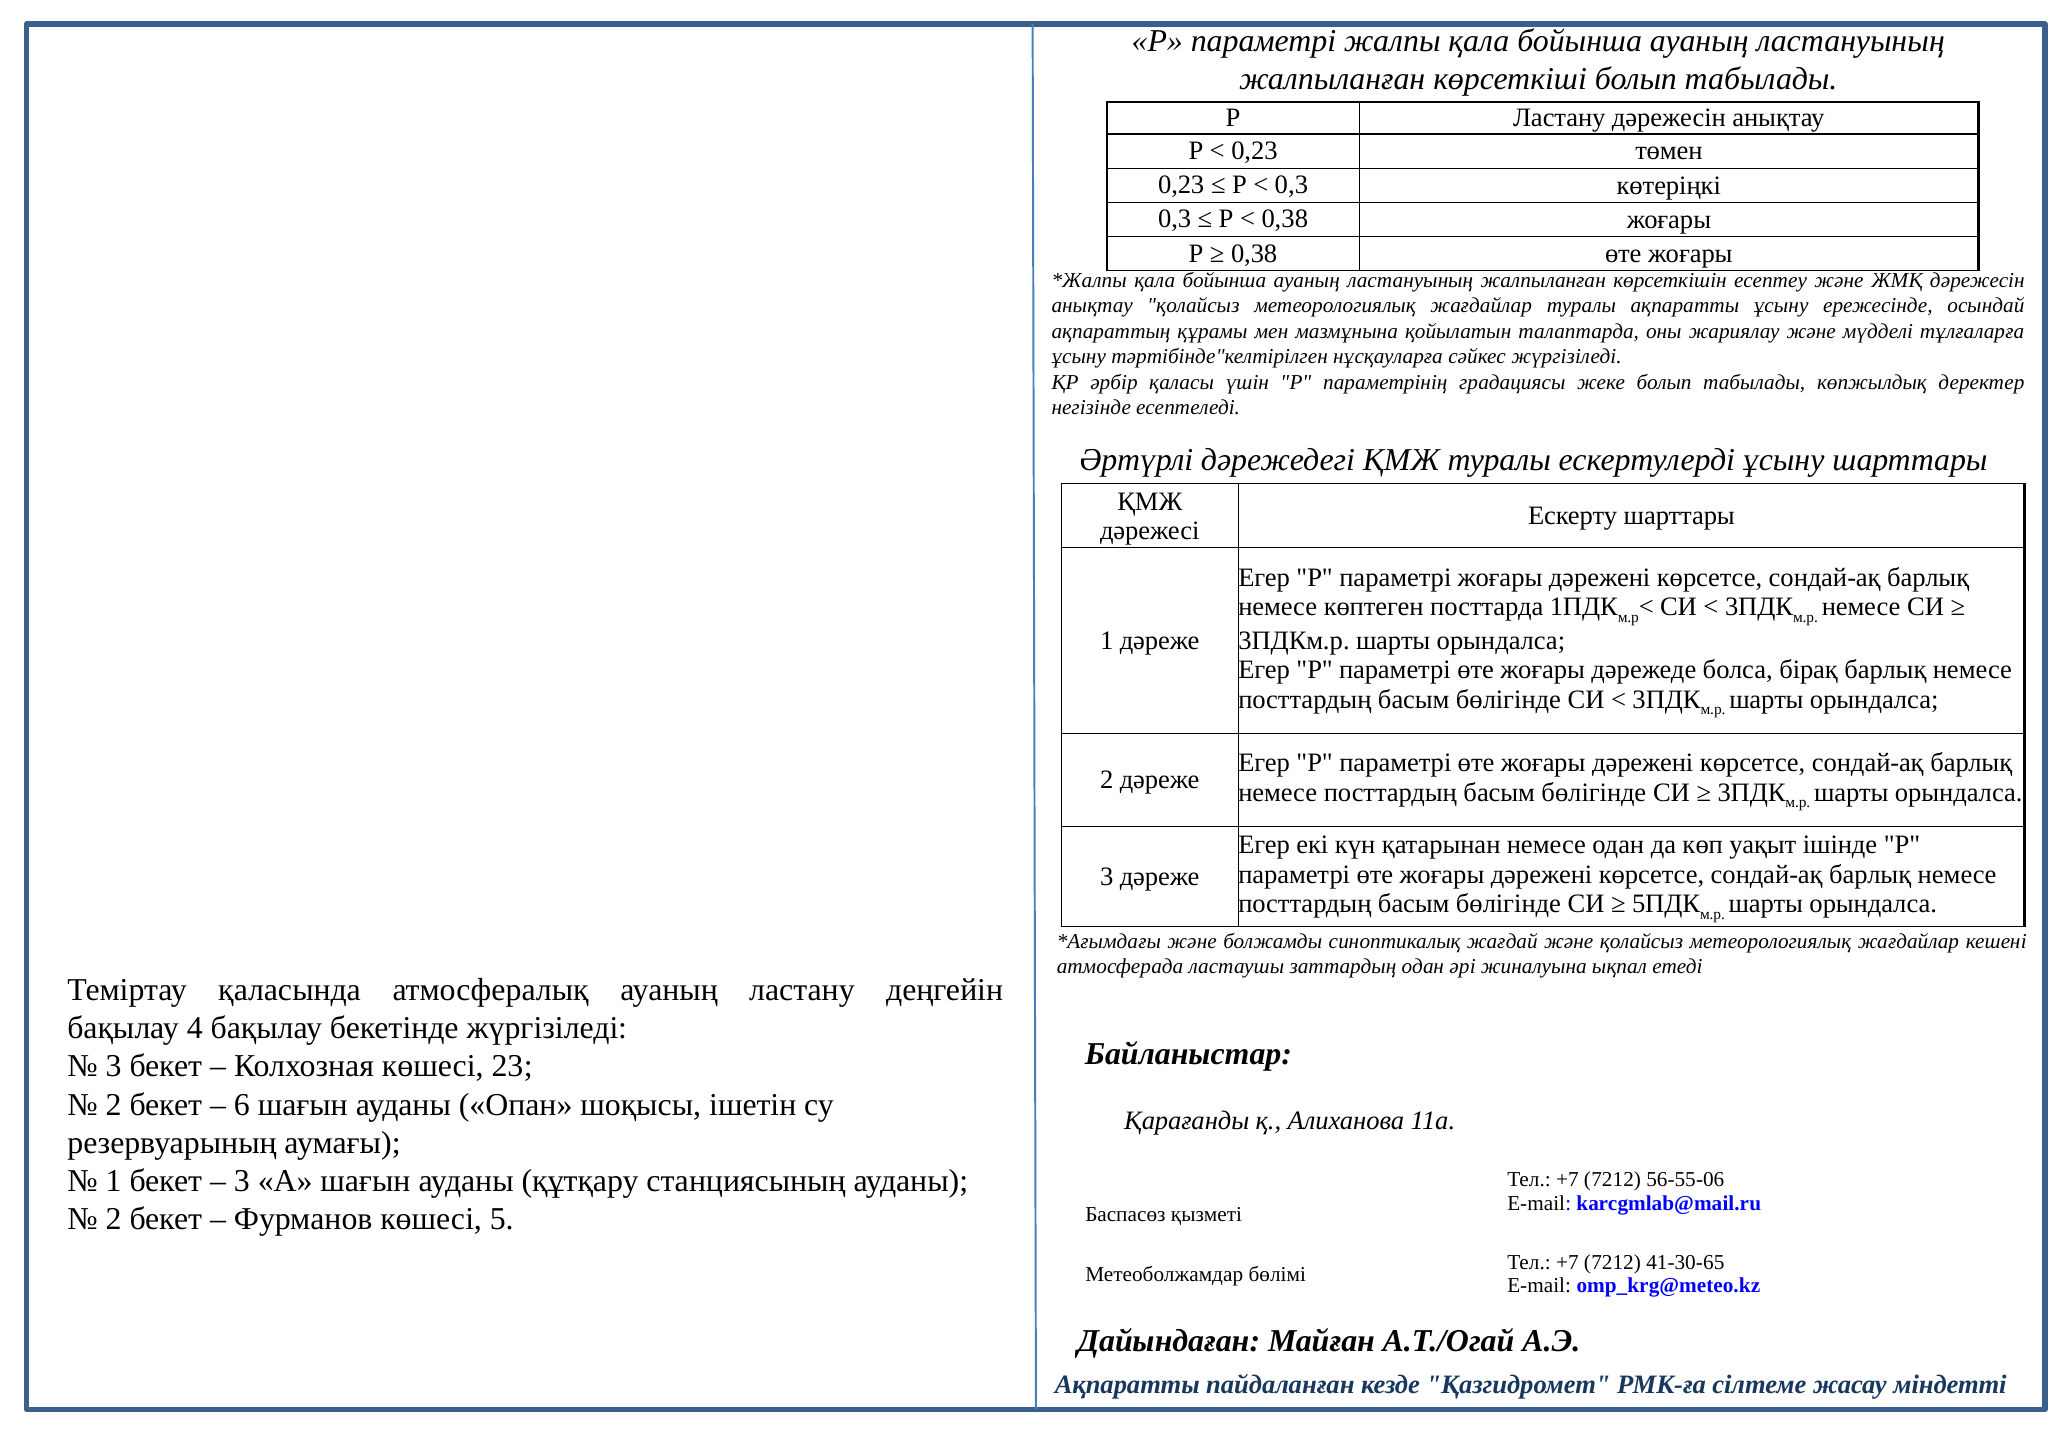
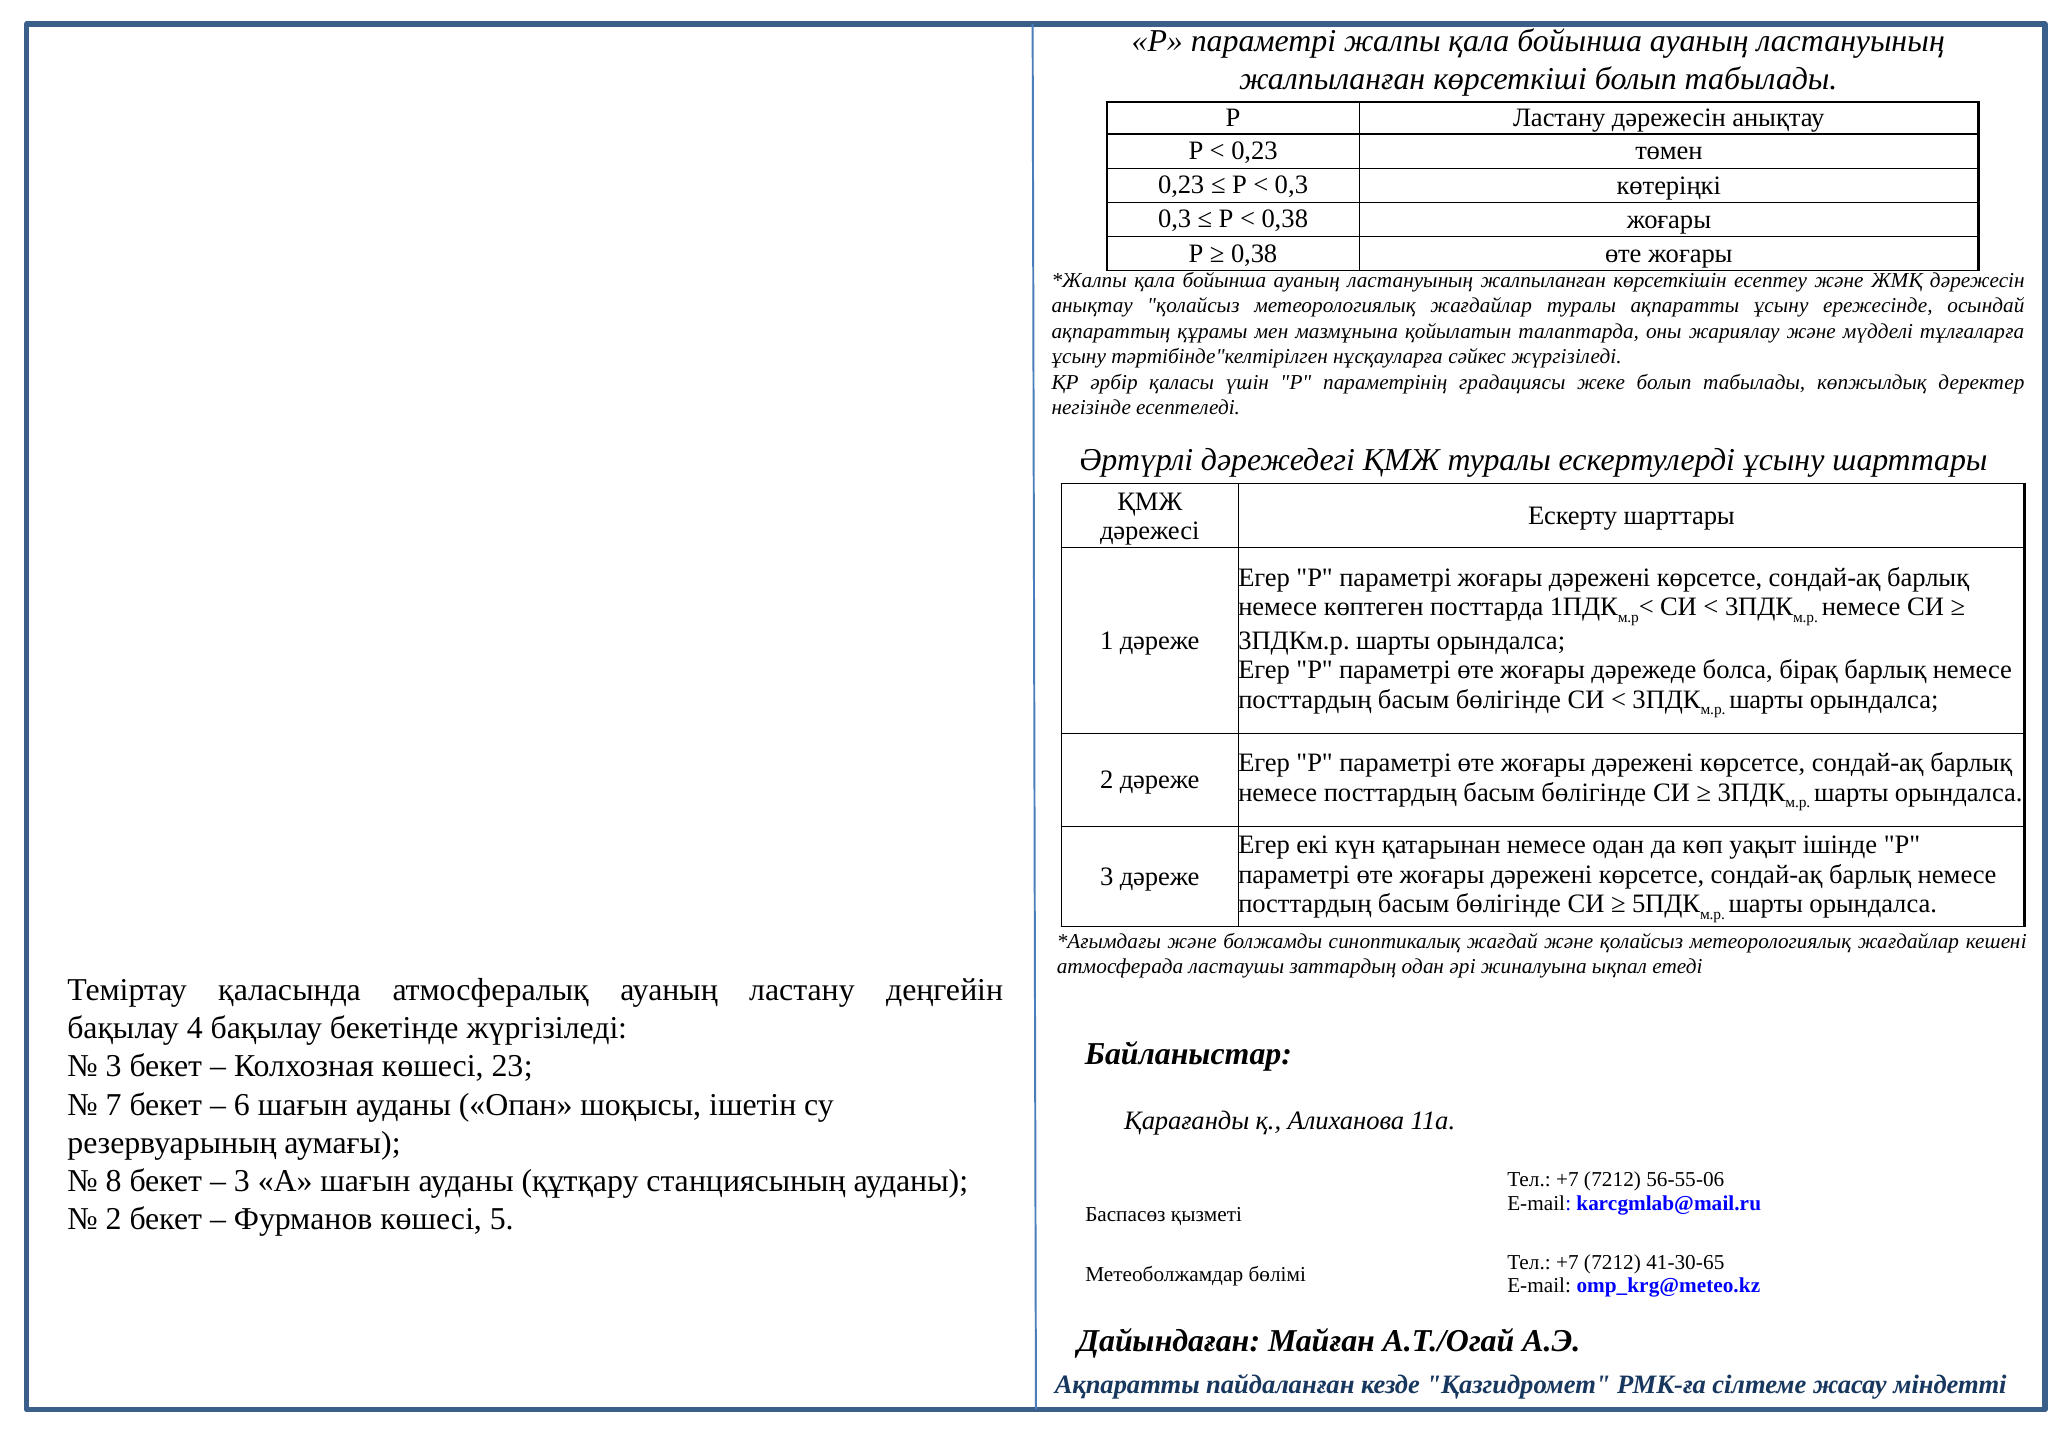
2: 2 -> 7 (114, 1105)
1: 1 -> 8 (114, 1181)
